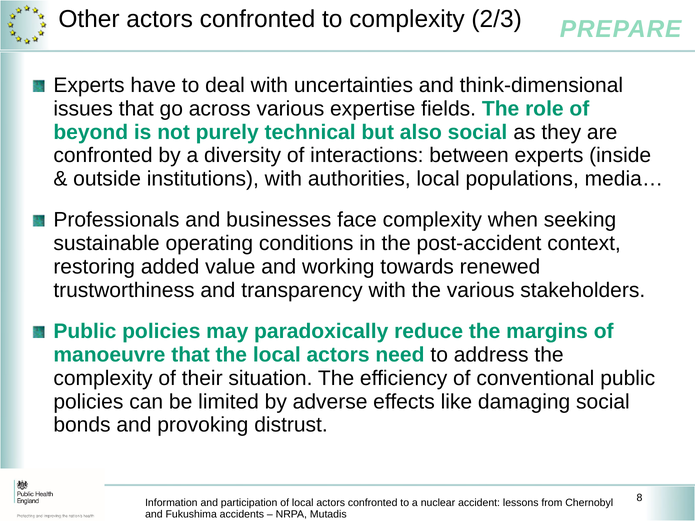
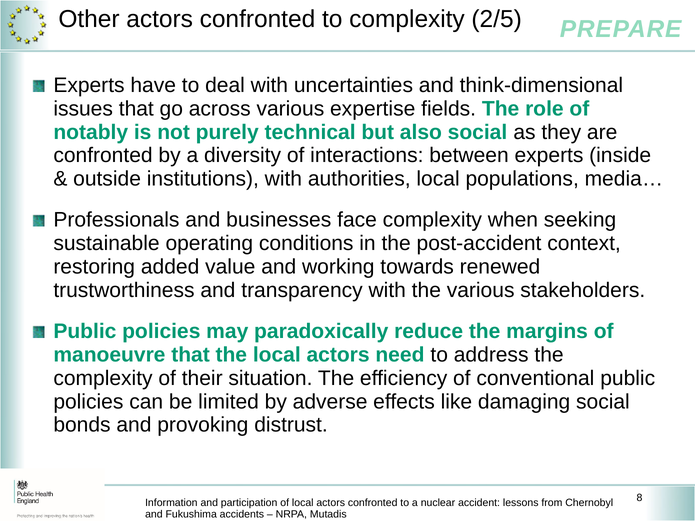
2/3: 2/3 -> 2/5 (497, 19)
beyond: beyond -> notably (91, 132)
